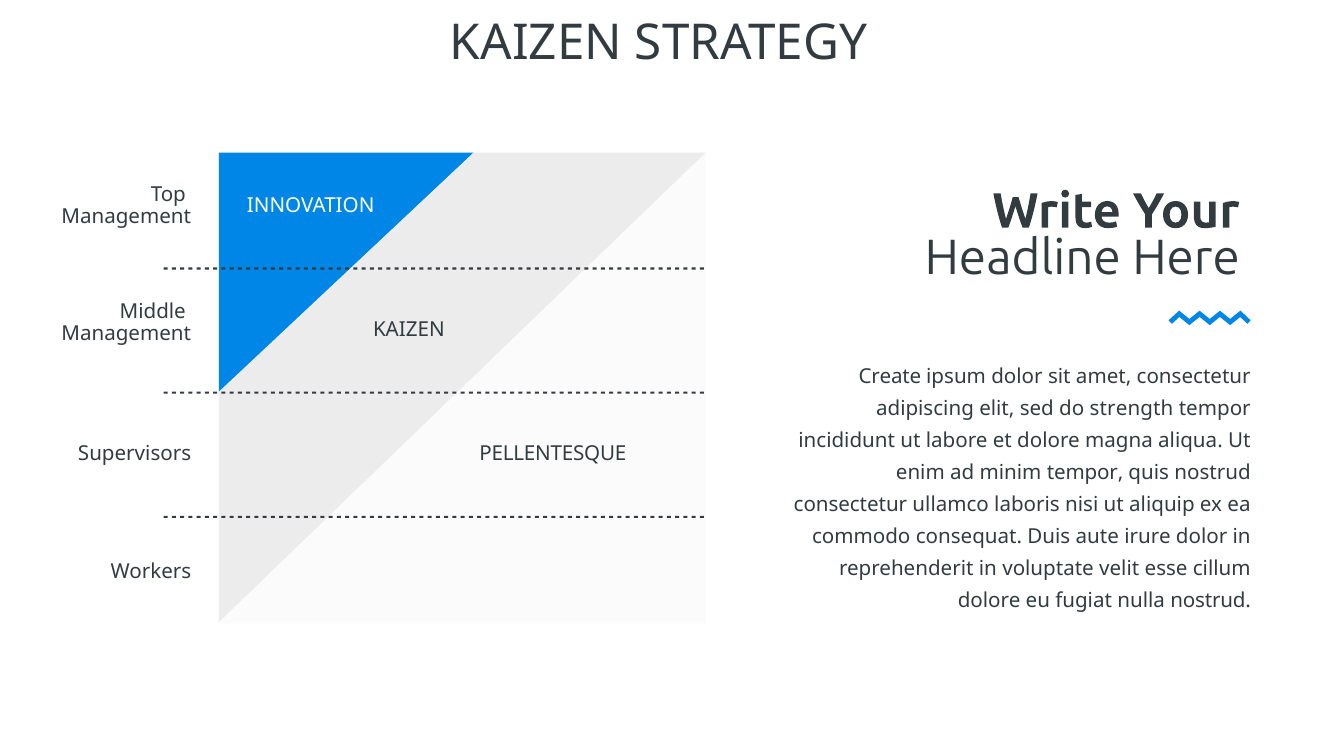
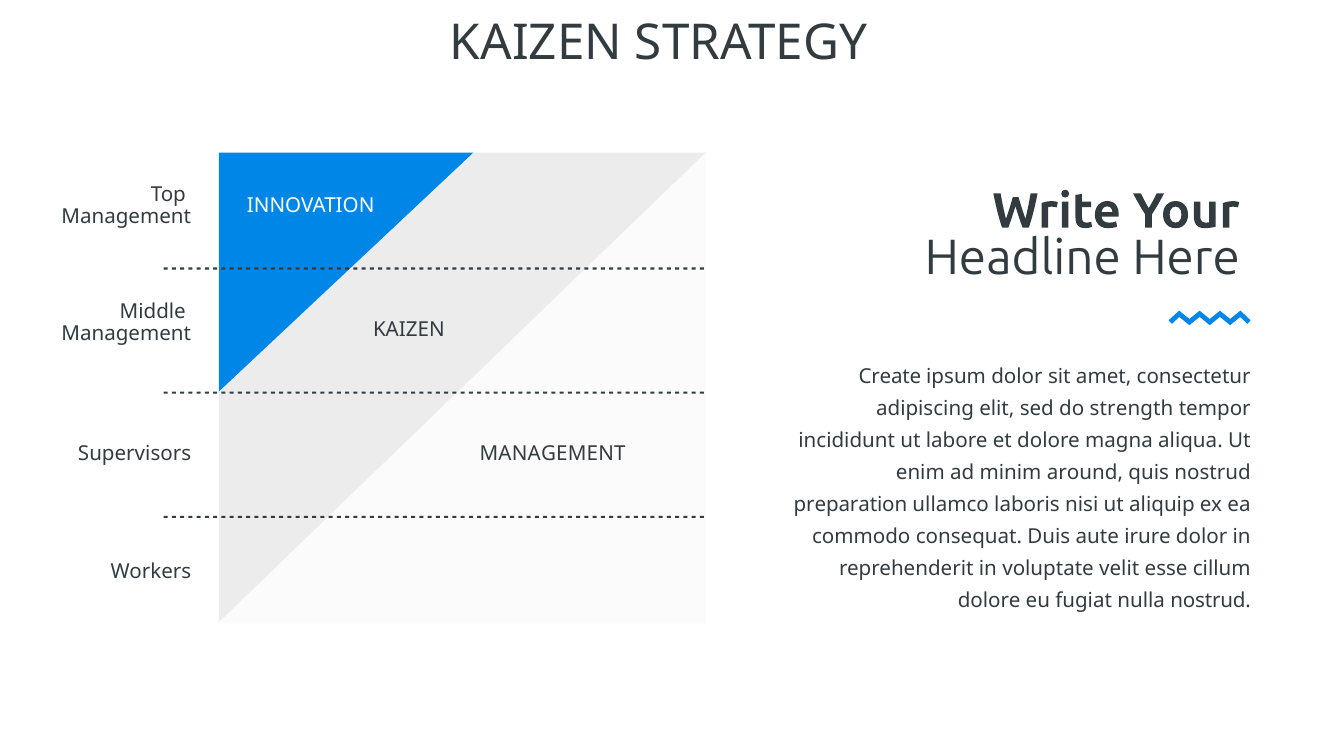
PELLENTESQUE: PELLENTESQUE -> MANAGEMENT (553, 454)
minim tempor: tempor -> around (1085, 473)
consectetur: consectetur -> preparation (850, 505)
